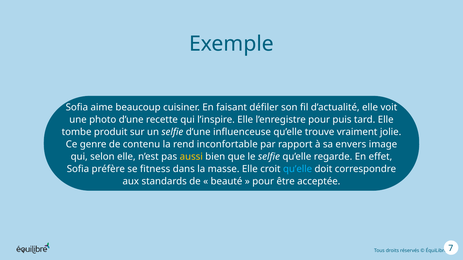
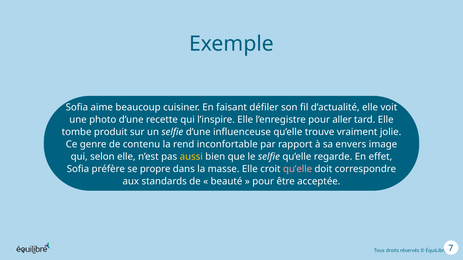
puis: puis -> aller (342, 120)
fitness: fitness -> propre (155, 169)
qu’elle colour: light blue -> pink (298, 169)
